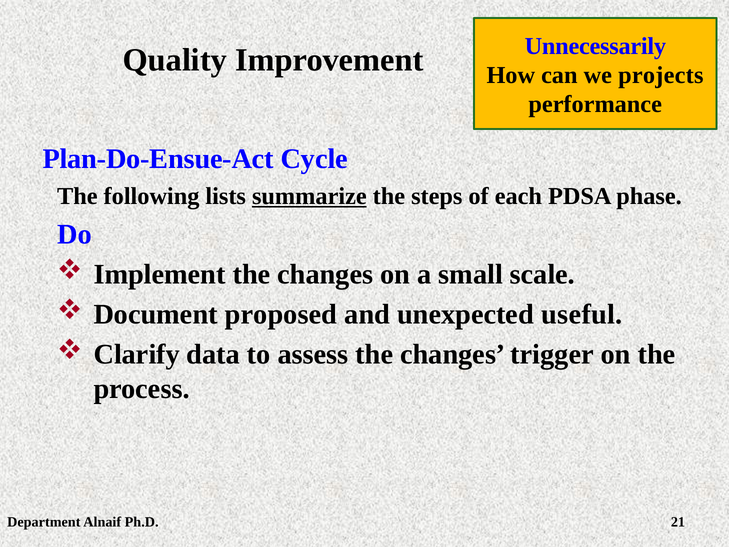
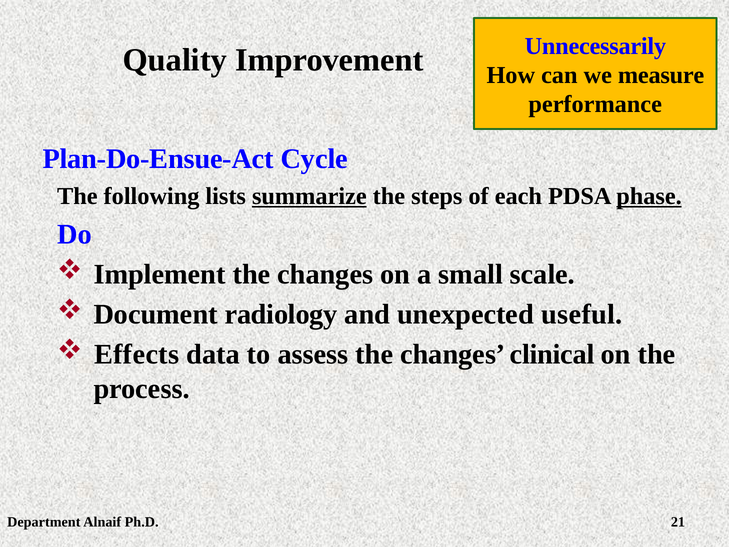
projects: projects -> measure (661, 75)
phase underline: none -> present (649, 196)
proposed: proposed -> radiology (281, 314)
Clarify: Clarify -> Effects (137, 354)
trigger: trigger -> clinical (552, 354)
